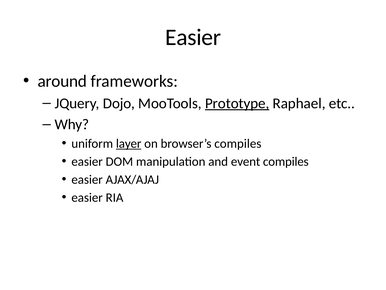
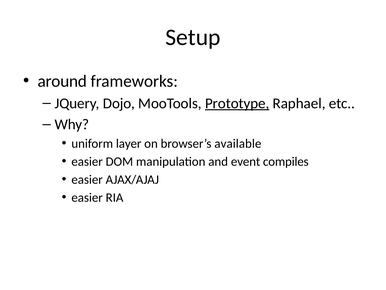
Easier: Easier -> Setup (193, 37)
layer underline: present -> none (129, 143)
browser’s compiles: compiles -> available (238, 143)
